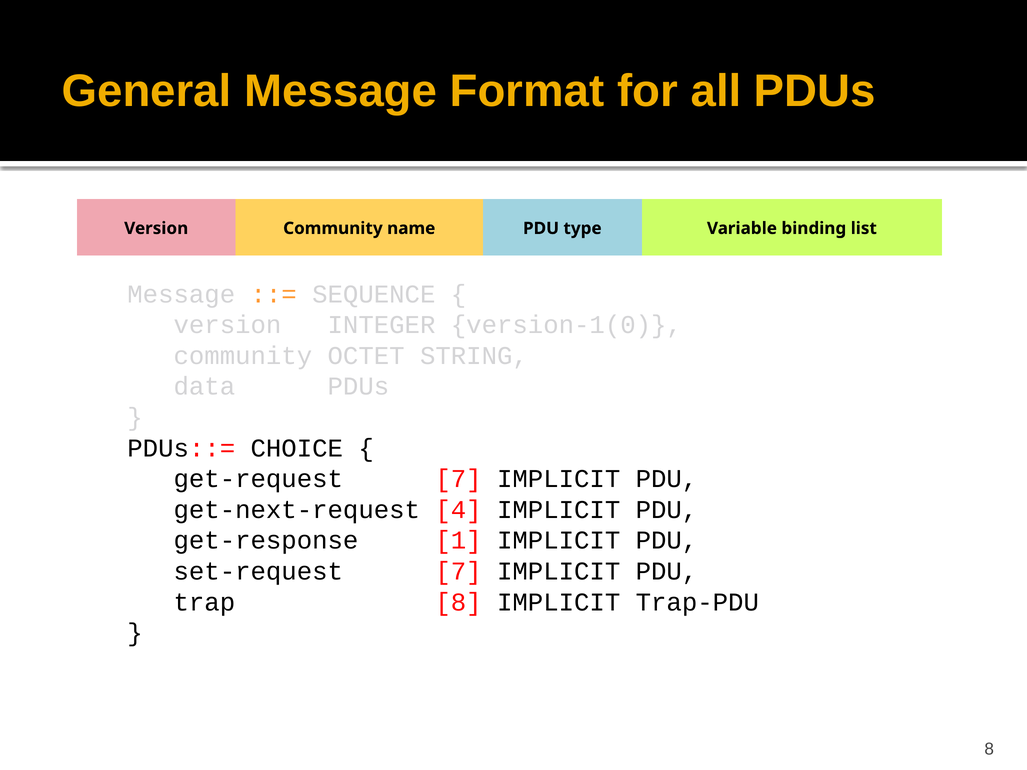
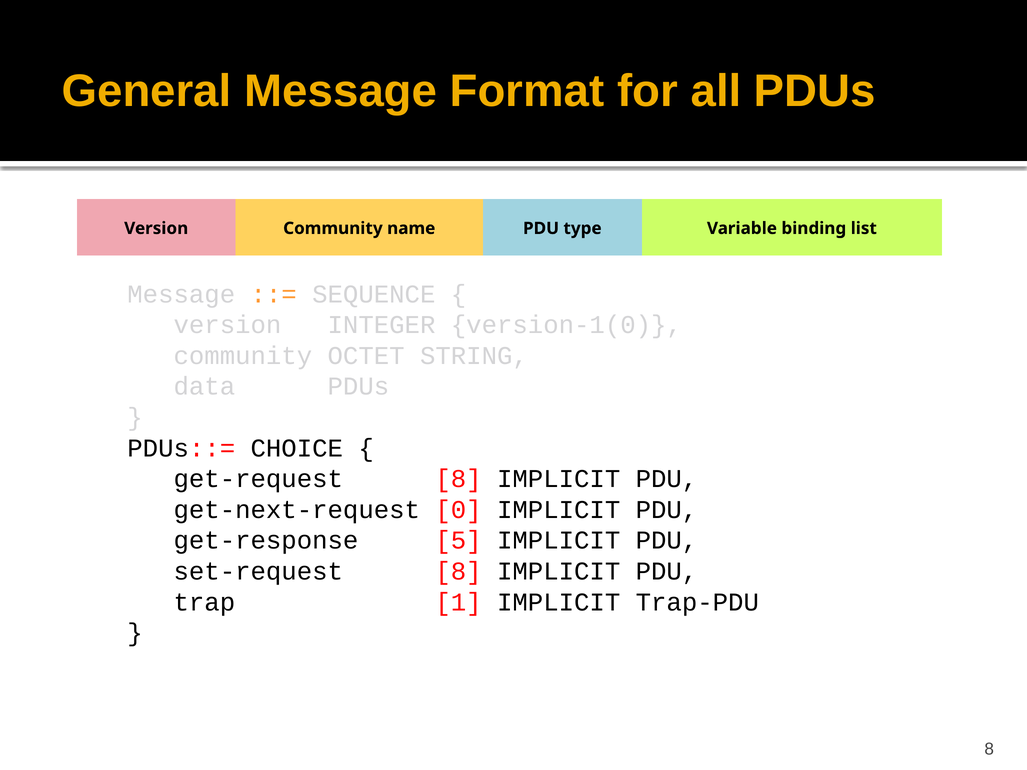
get-request 7: 7 -> 8 (459, 479)
4: 4 -> 0 (459, 510)
1: 1 -> 5 (459, 541)
set-request 7: 7 -> 8 (459, 571)
trap 8: 8 -> 1 (459, 602)
